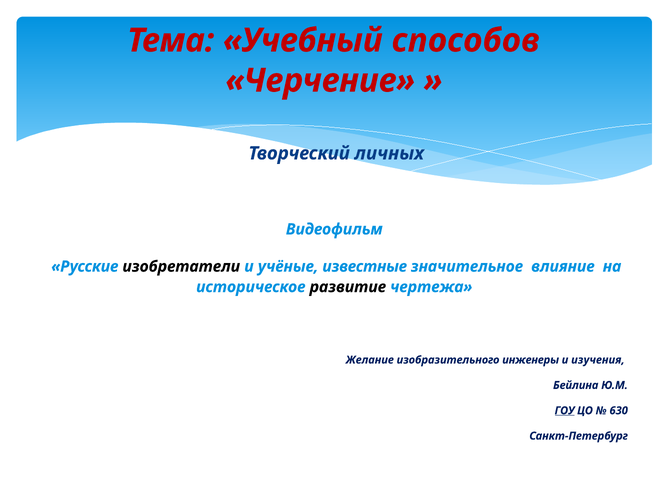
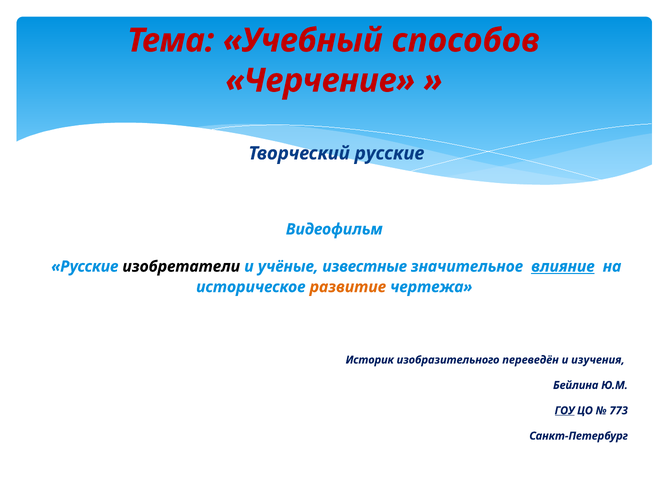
Творческий личных: личных -> русские (389, 153)
влияние underline: none -> present (563, 267)
развитие colour: black -> orange (348, 287)
Желание: Желание -> Историк (370, 360)
инженеры: инженеры -> переведён (531, 360)
630: 630 -> 773 (619, 411)
